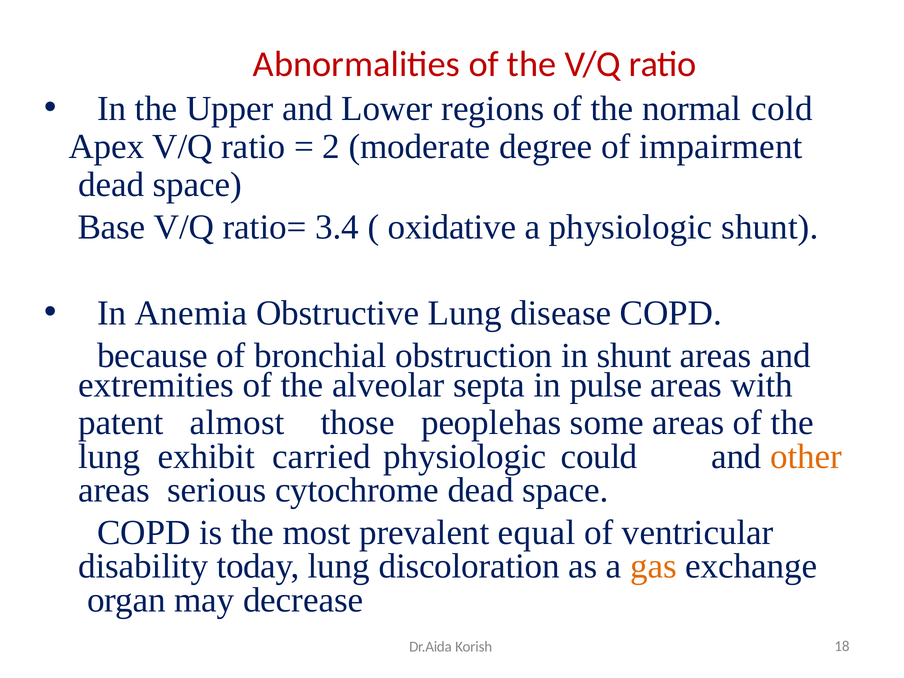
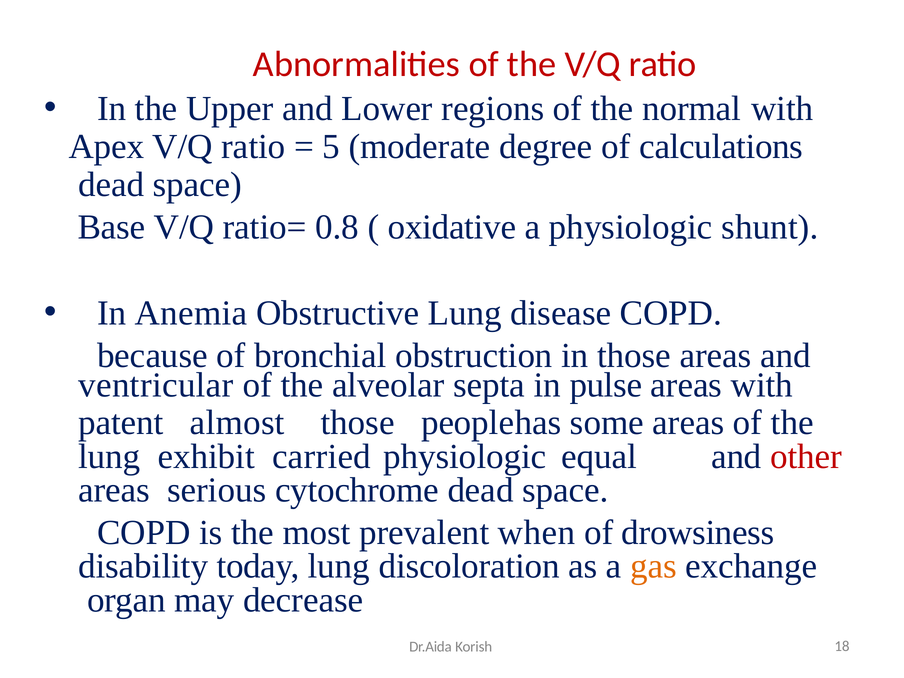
normal cold: cold -> with (782, 109)
2: 2 -> 5 (331, 147)
impairment: impairment -> calculations (721, 147)
3.4: 3.4 -> 0.8 (337, 227)
in shunt: shunt -> those (634, 355)
extremities: extremities -> ventricular (156, 385)
could: could -> equal (599, 456)
other colour: orange -> red (806, 456)
equal: equal -> when (537, 532)
ventricular: ventricular -> drowsiness (698, 532)
